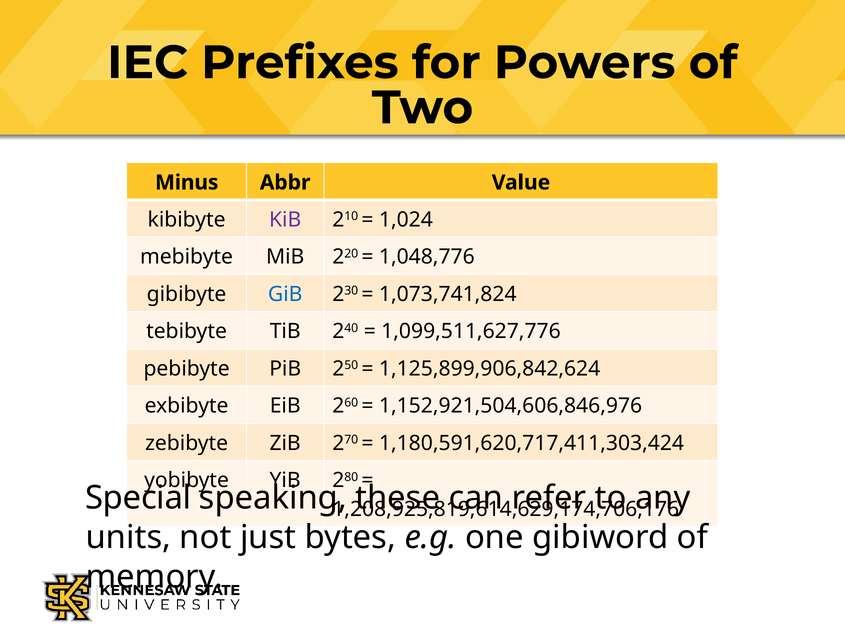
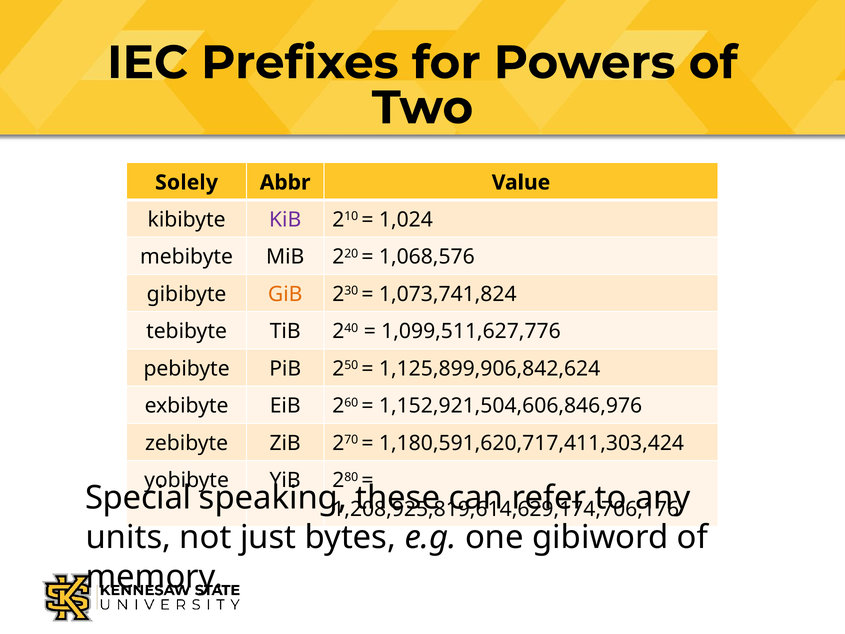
Minus: Minus -> Solely (187, 182)
1,048,776: 1,048,776 -> 1,068,576 (427, 257)
GiB colour: blue -> orange (285, 294)
